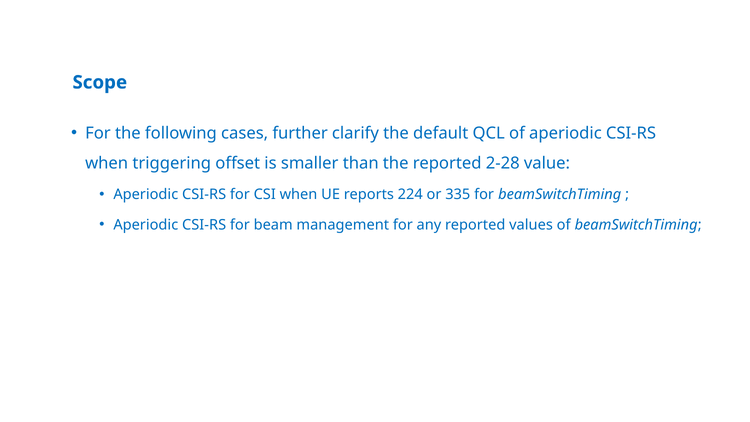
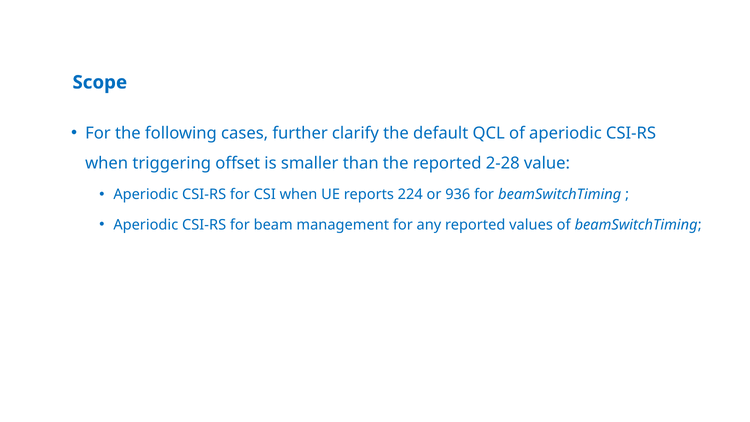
335: 335 -> 936 (458, 195)
